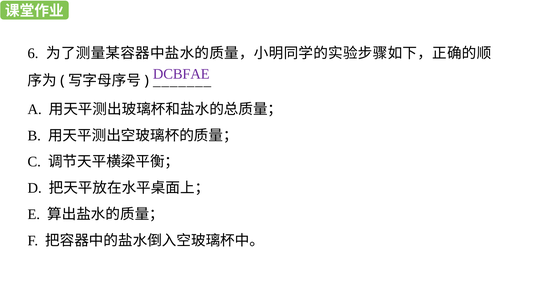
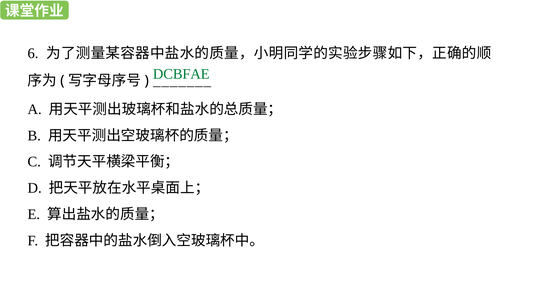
DCBFAE colour: purple -> green (181, 74)
